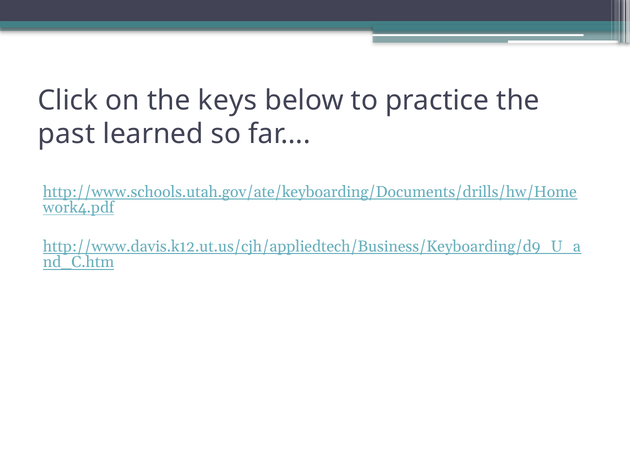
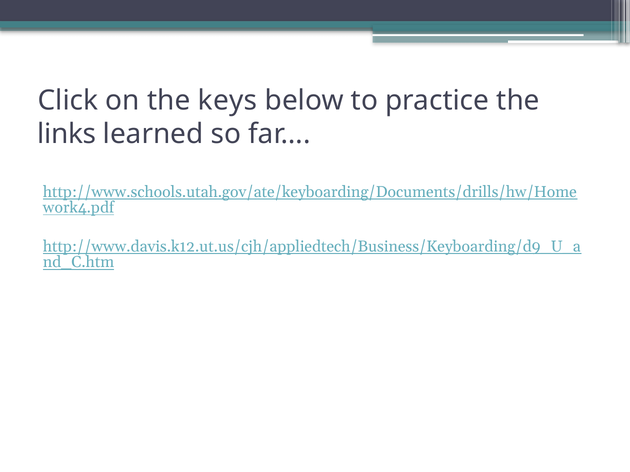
past: past -> links (67, 134)
